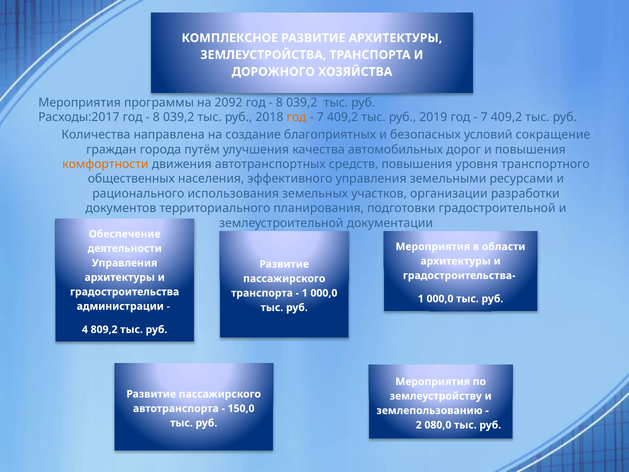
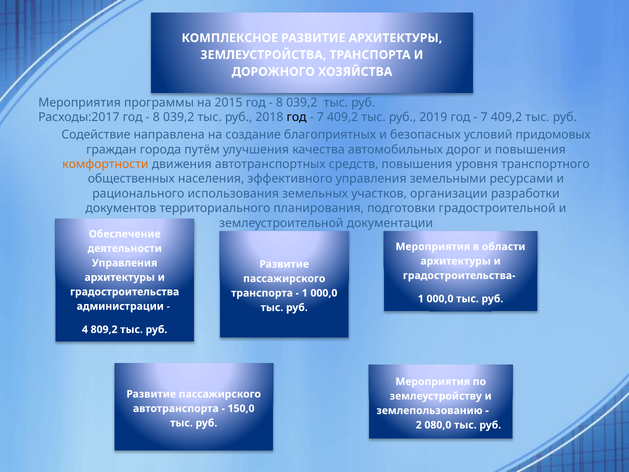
2092: 2092 -> 2015 (229, 102)
год colour: orange -> black (297, 117)
Количества: Количества -> Содействие (96, 135)
сокращение: сокращение -> придомовых (553, 135)
